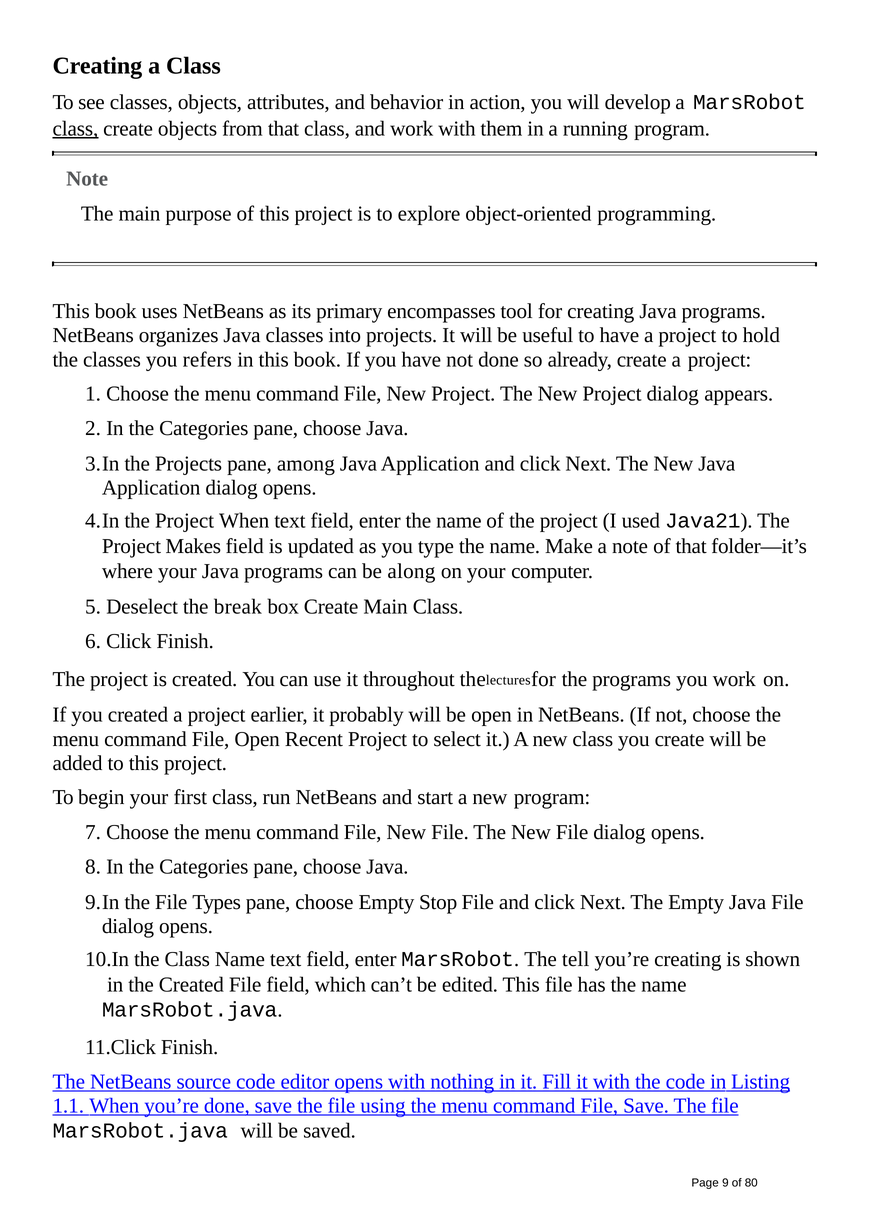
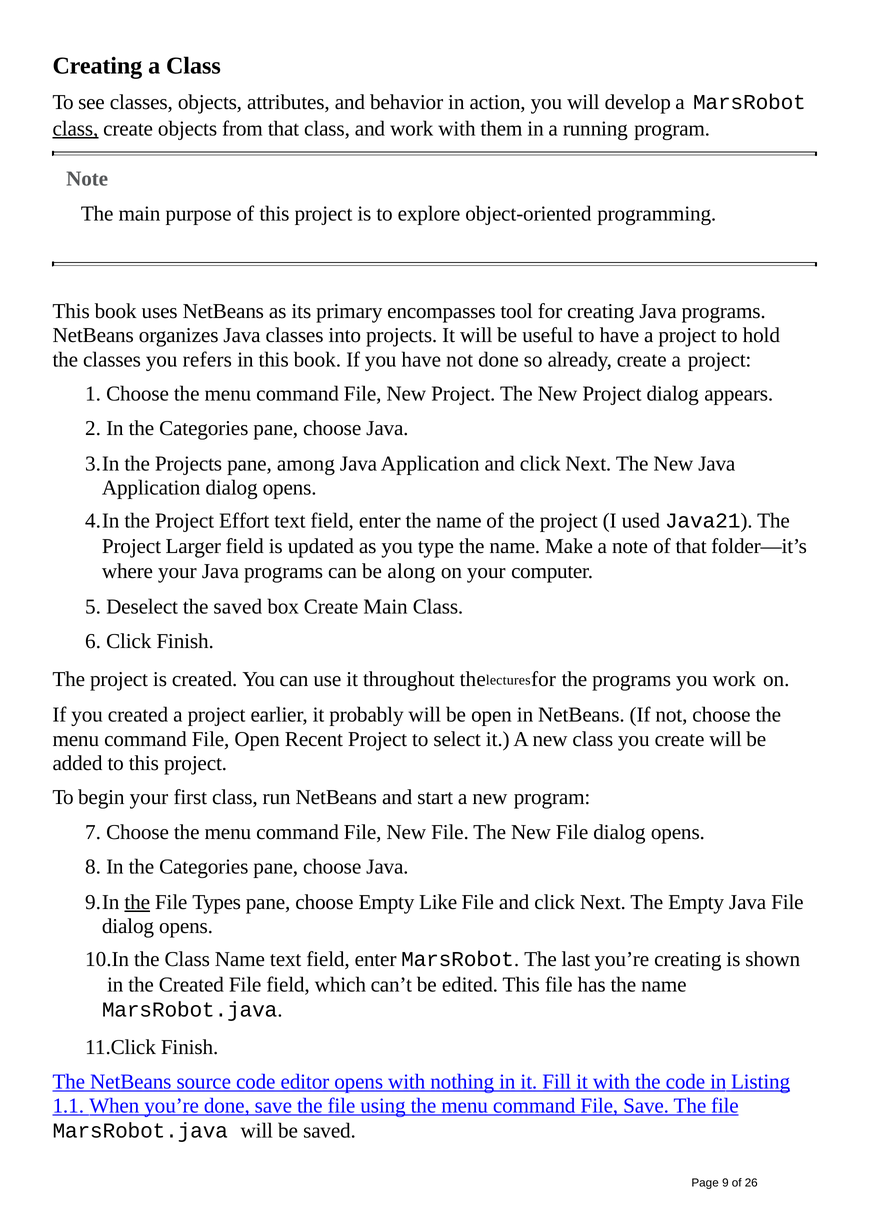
Project When: When -> Effort (244, 521)
Makes: Makes -> Larger (193, 546)
the break: break -> saved (238, 607)
the underline: none -> present (137, 903)
Stop: Stop -> Like (438, 903)
tell: tell -> last (576, 960)
80: 80 -> 26 (751, 1184)
